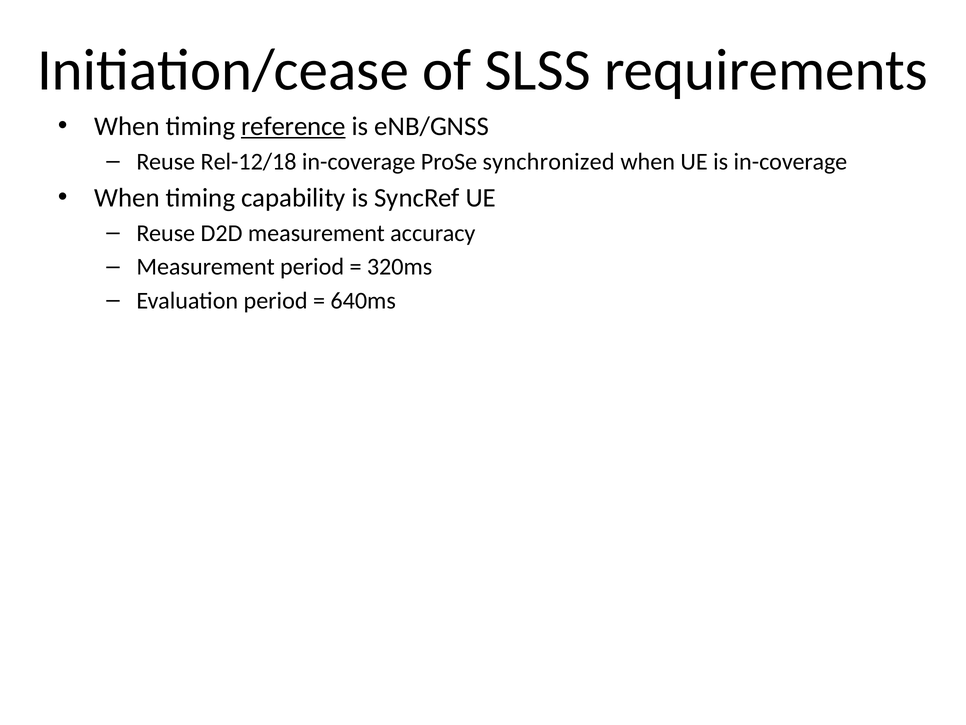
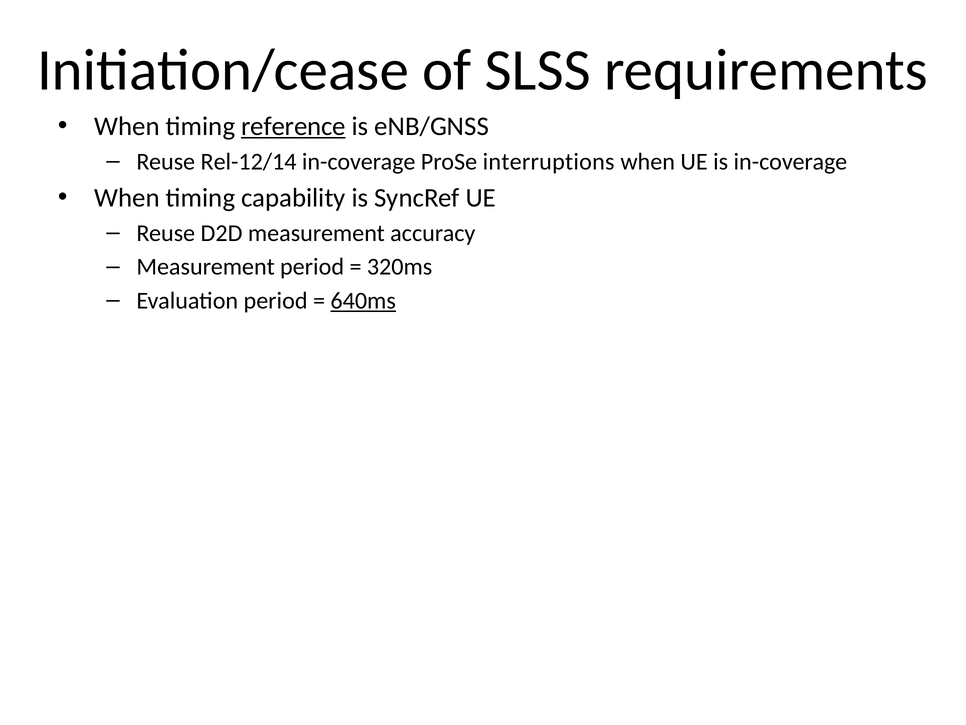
Rel-12/18: Rel-12/18 -> Rel-12/14 (249, 162)
synchronized: synchronized -> interruptions (549, 162)
640ms underline: none -> present (363, 301)
